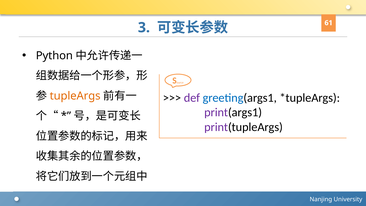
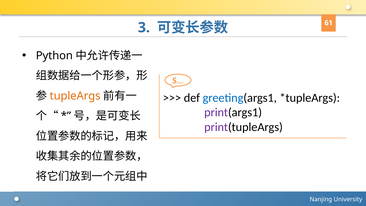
def colour: purple -> black (192, 98)
